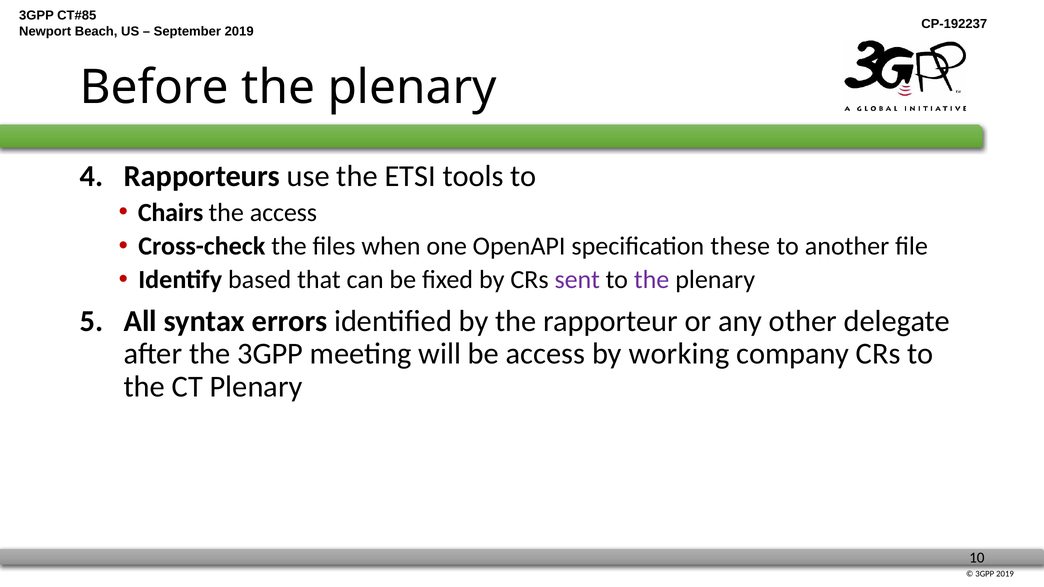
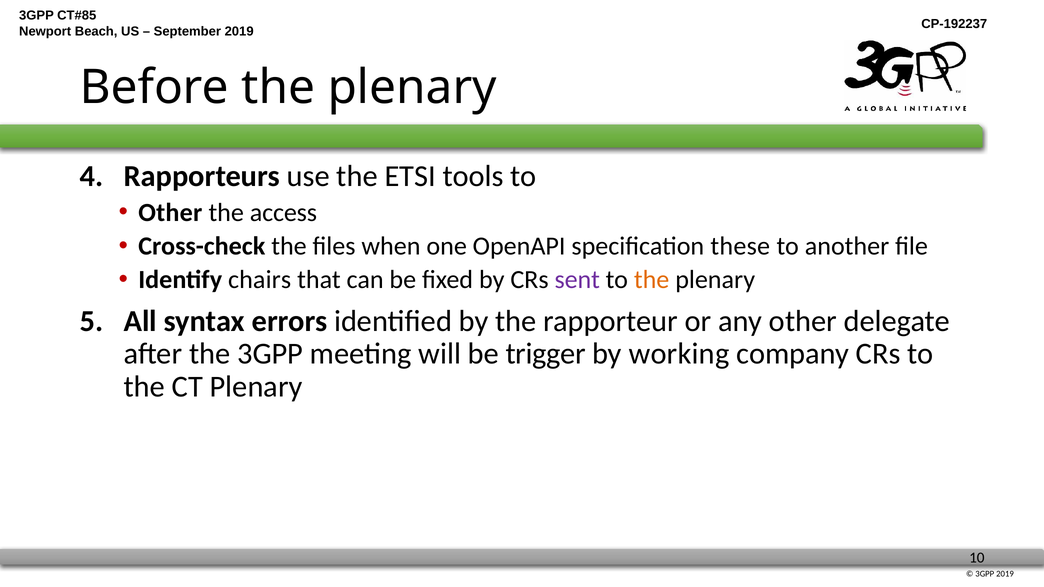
Chairs: Chairs -> Other (170, 213)
based: based -> chairs (260, 280)
the colour: purple -> orange (652, 280)
be access: access -> trigger (546, 354)
